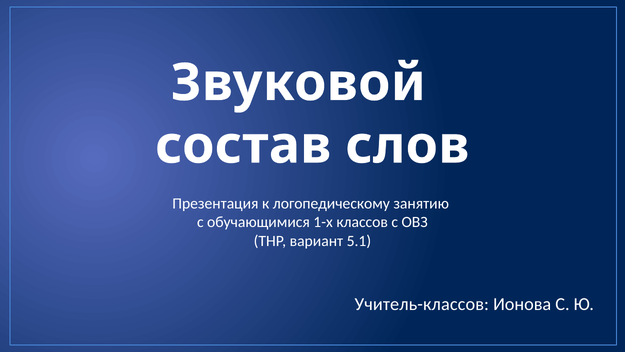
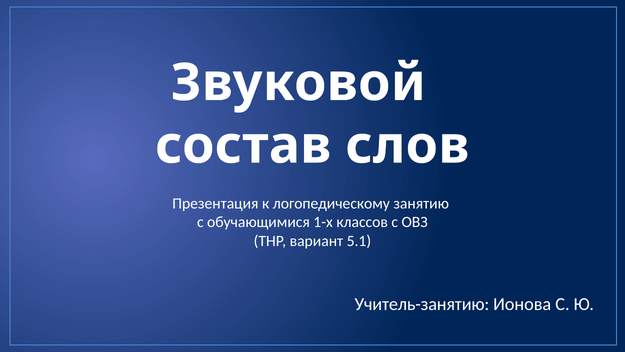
Учитель-классов: Учитель-классов -> Учитель-занятию (422, 304)
